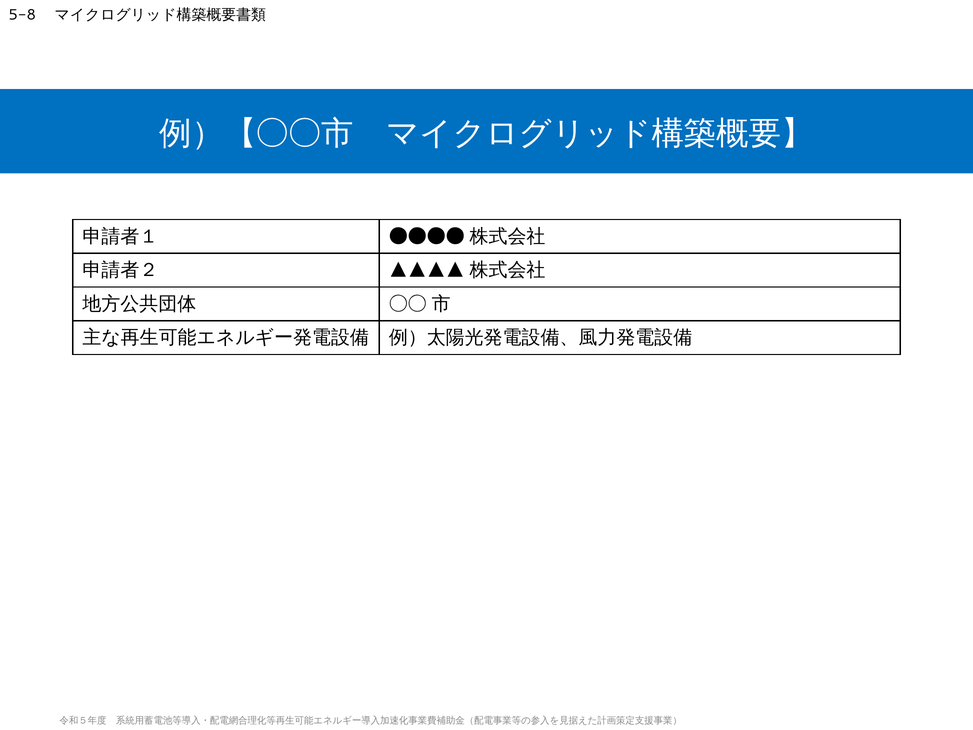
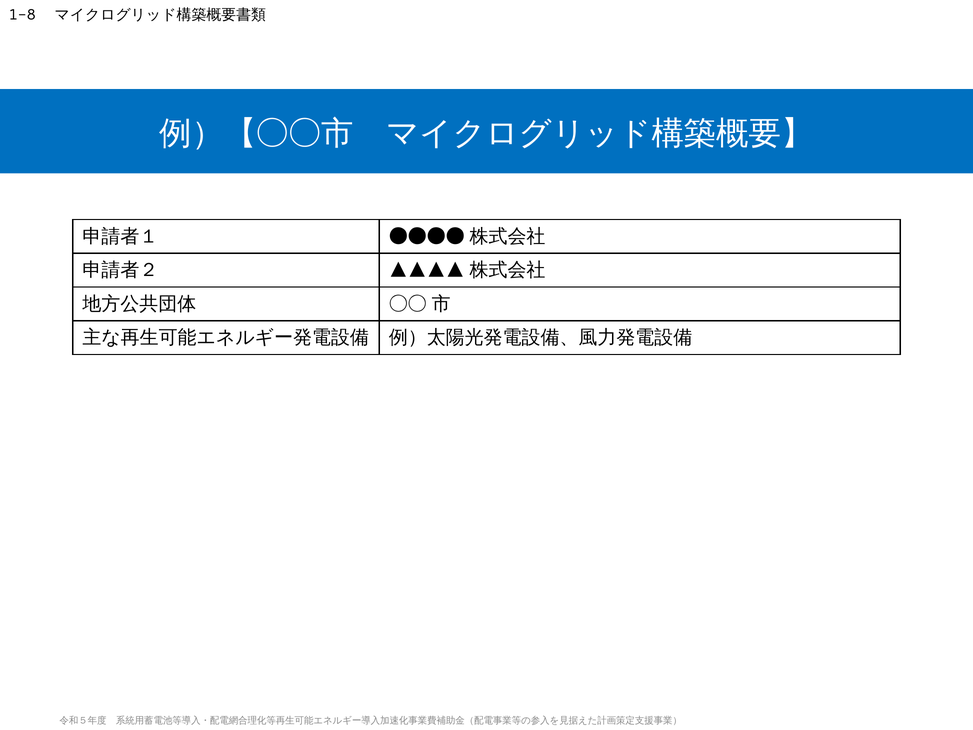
5-8: 5-8 -> 1-8 (22, 15)
